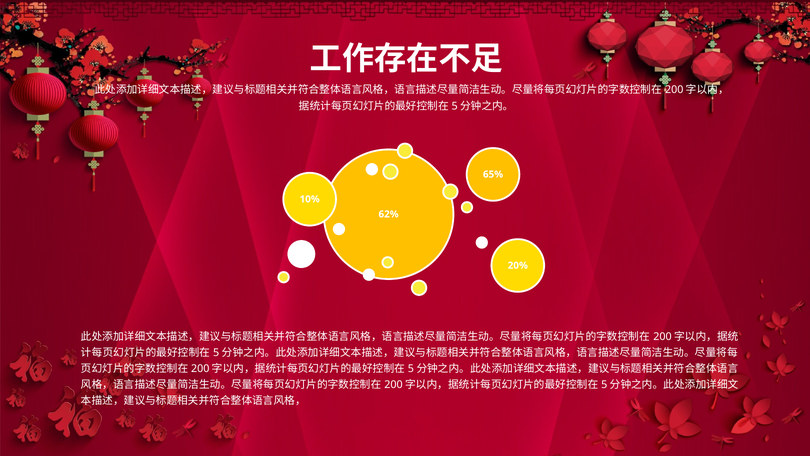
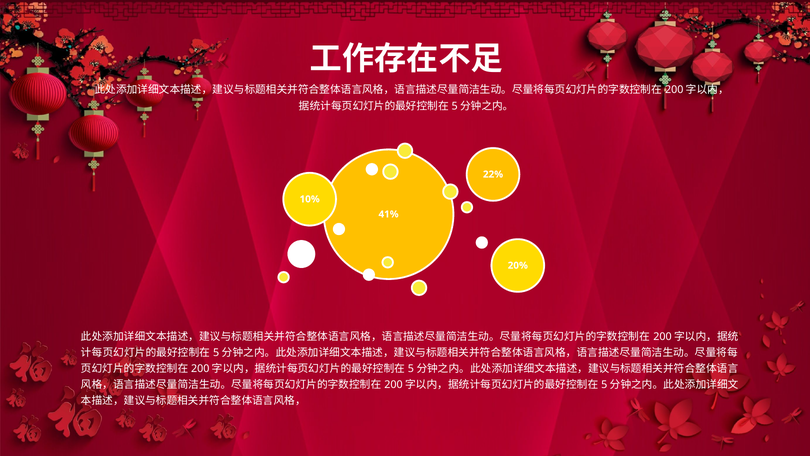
65%: 65% -> 22% (493, 174)
62%: 62% -> 41% (389, 214)
